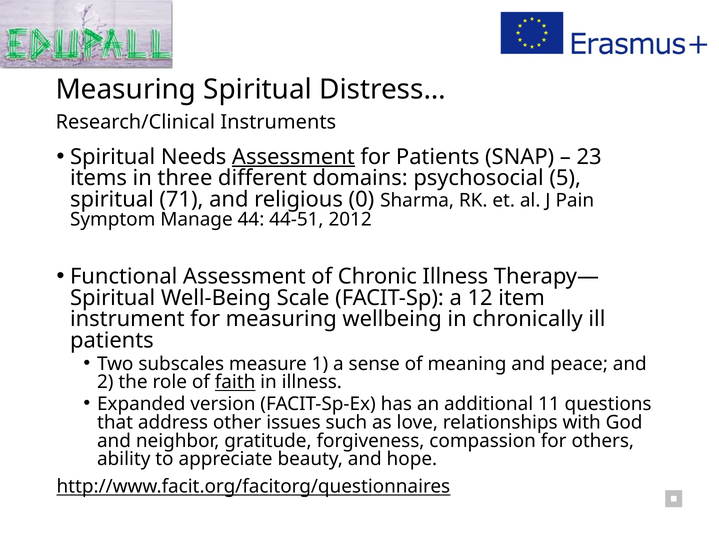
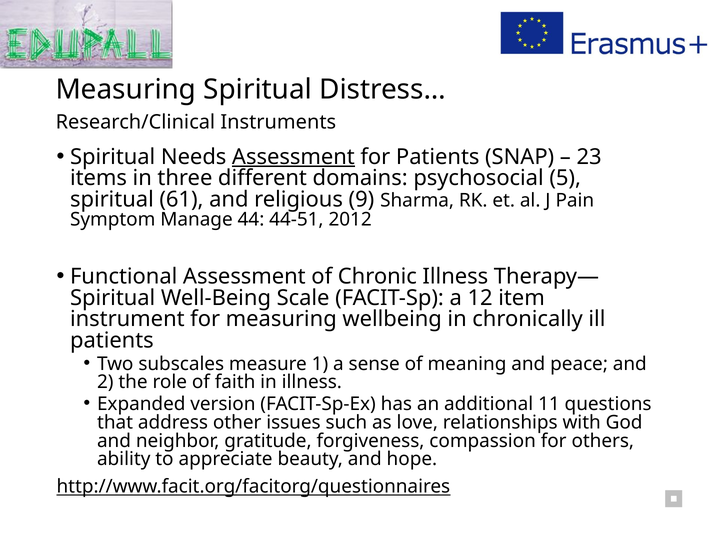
71: 71 -> 61 (181, 200)
0: 0 -> 9 (361, 200)
faith underline: present -> none (235, 382)
